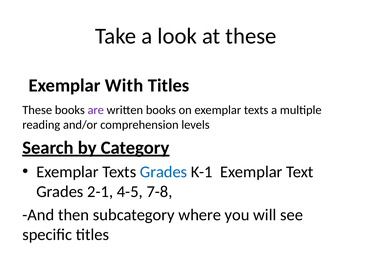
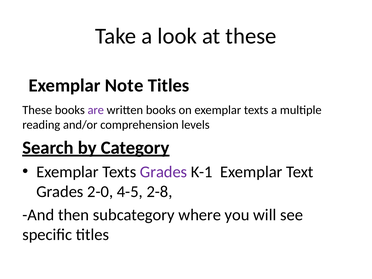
With: With -> Note (124, 86)
Grades colour: blue -> purple (164, 172)
2-1: 2-1 -> 2-0 (100, 192)
7-8: 7-8 -> 2-8 (159, 192)
